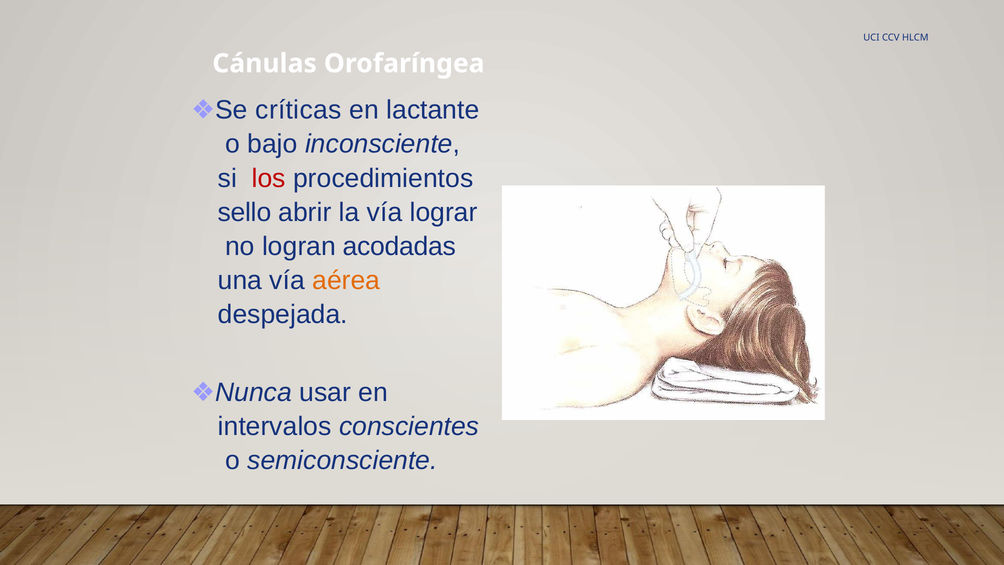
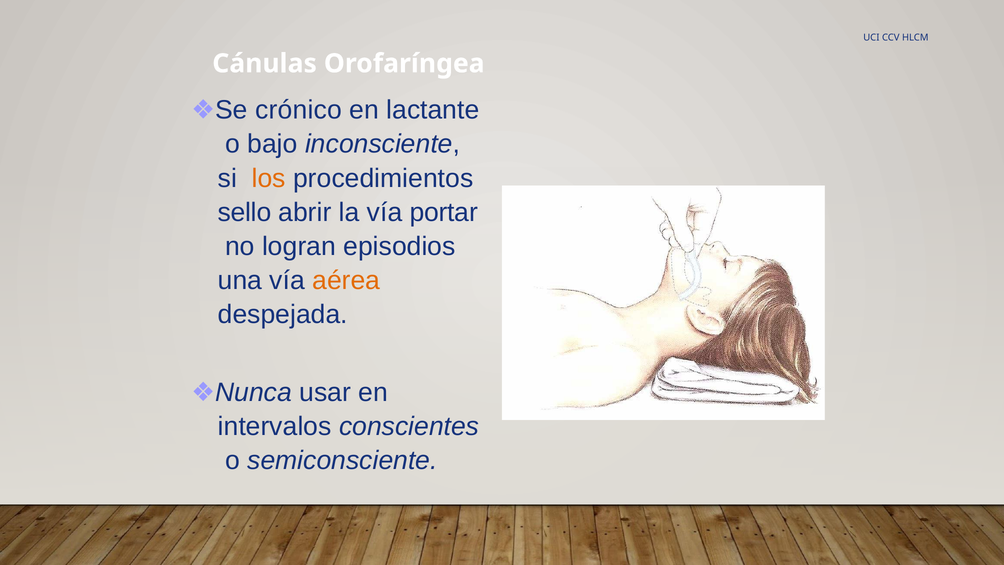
críticas: críticas -> crónico (298, 110)
los colour: red -> orange (269, 178)
lograr: lograr -> portar (444, 212)
acodadas: acodadas -> episodios (399, 246)
